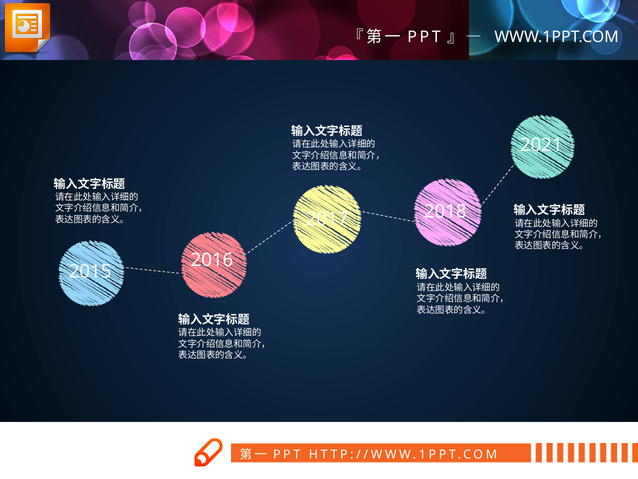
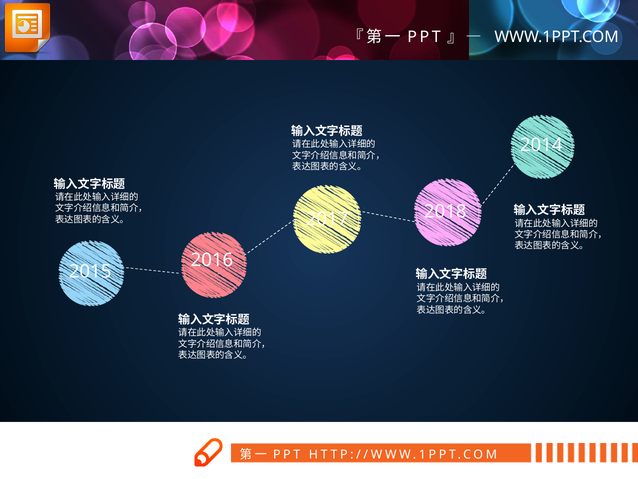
2021: 2021 -> 2014 (541, 145)
